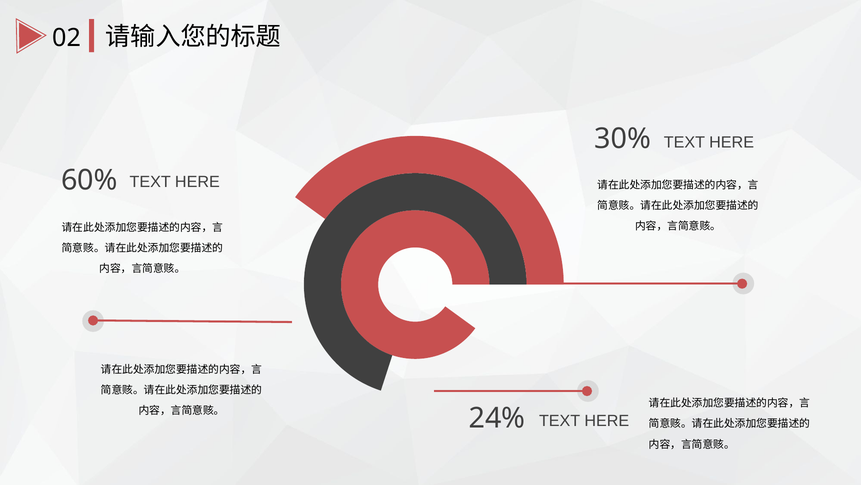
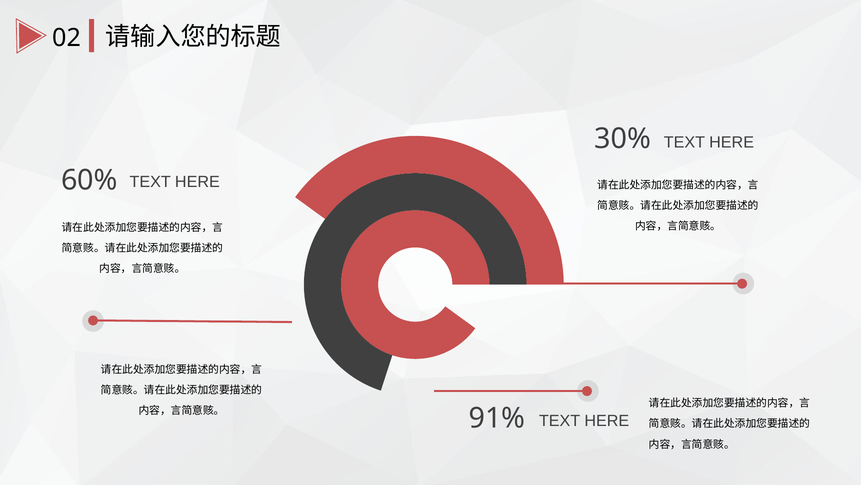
24%: 24% -> 91% (497, 417)
